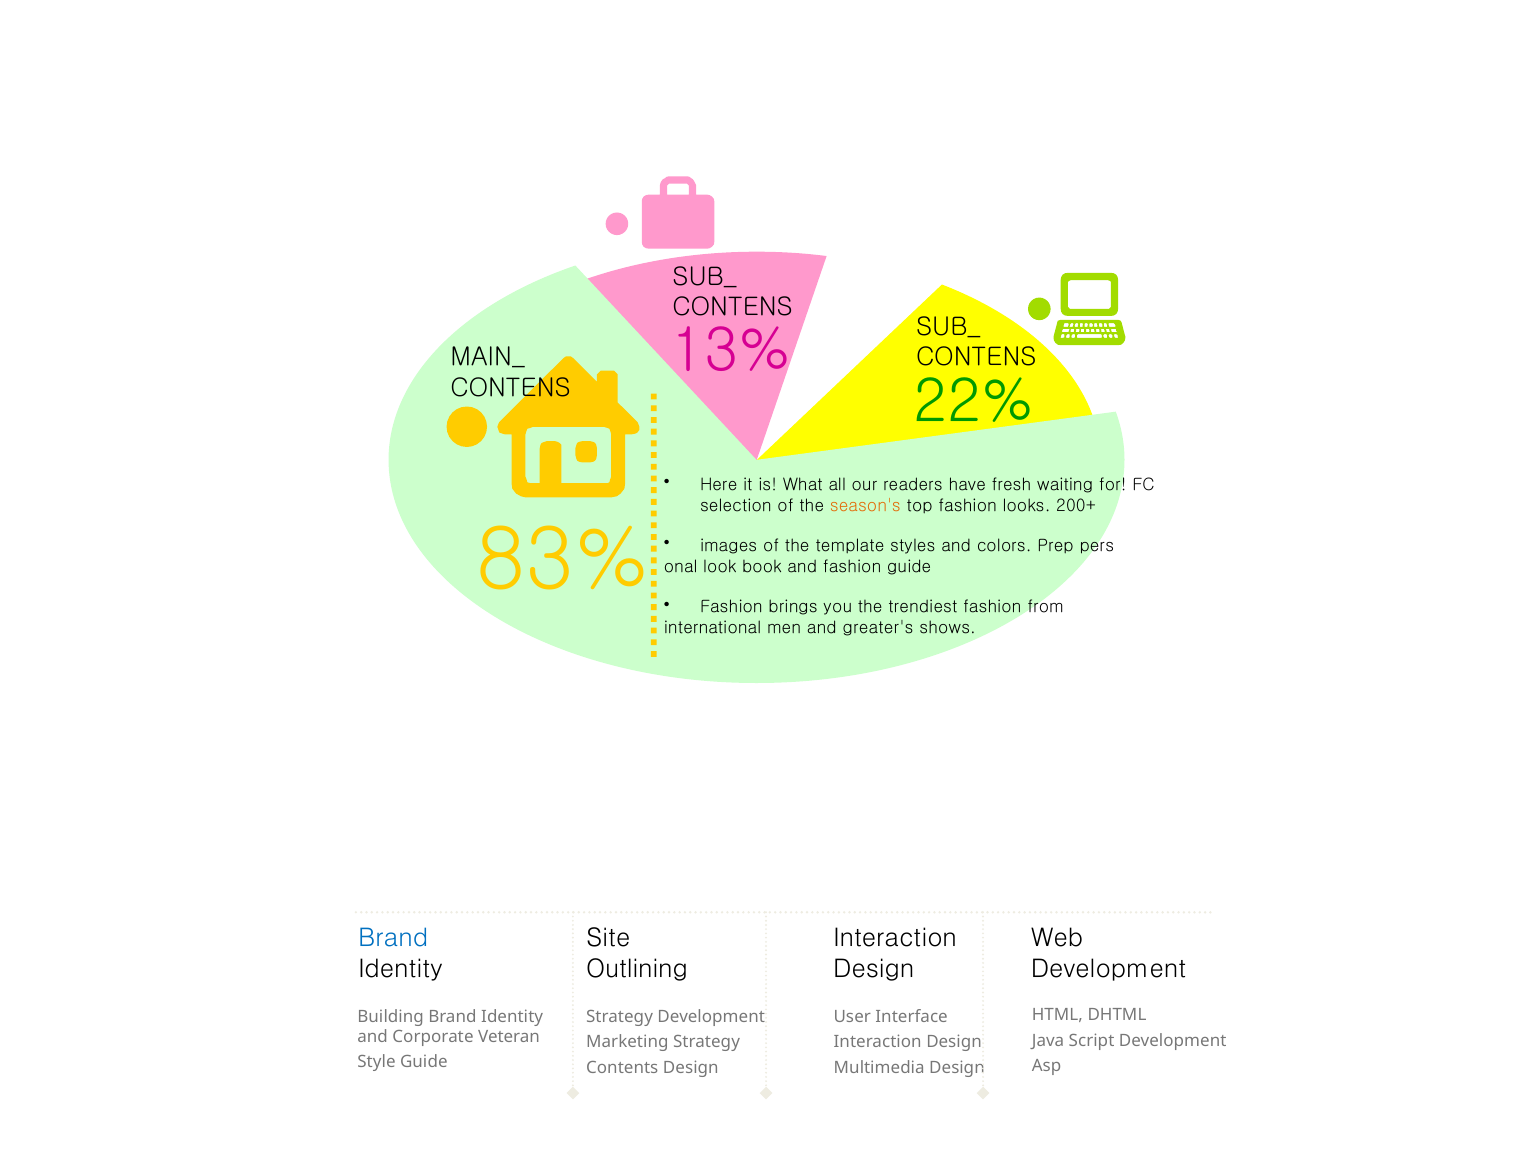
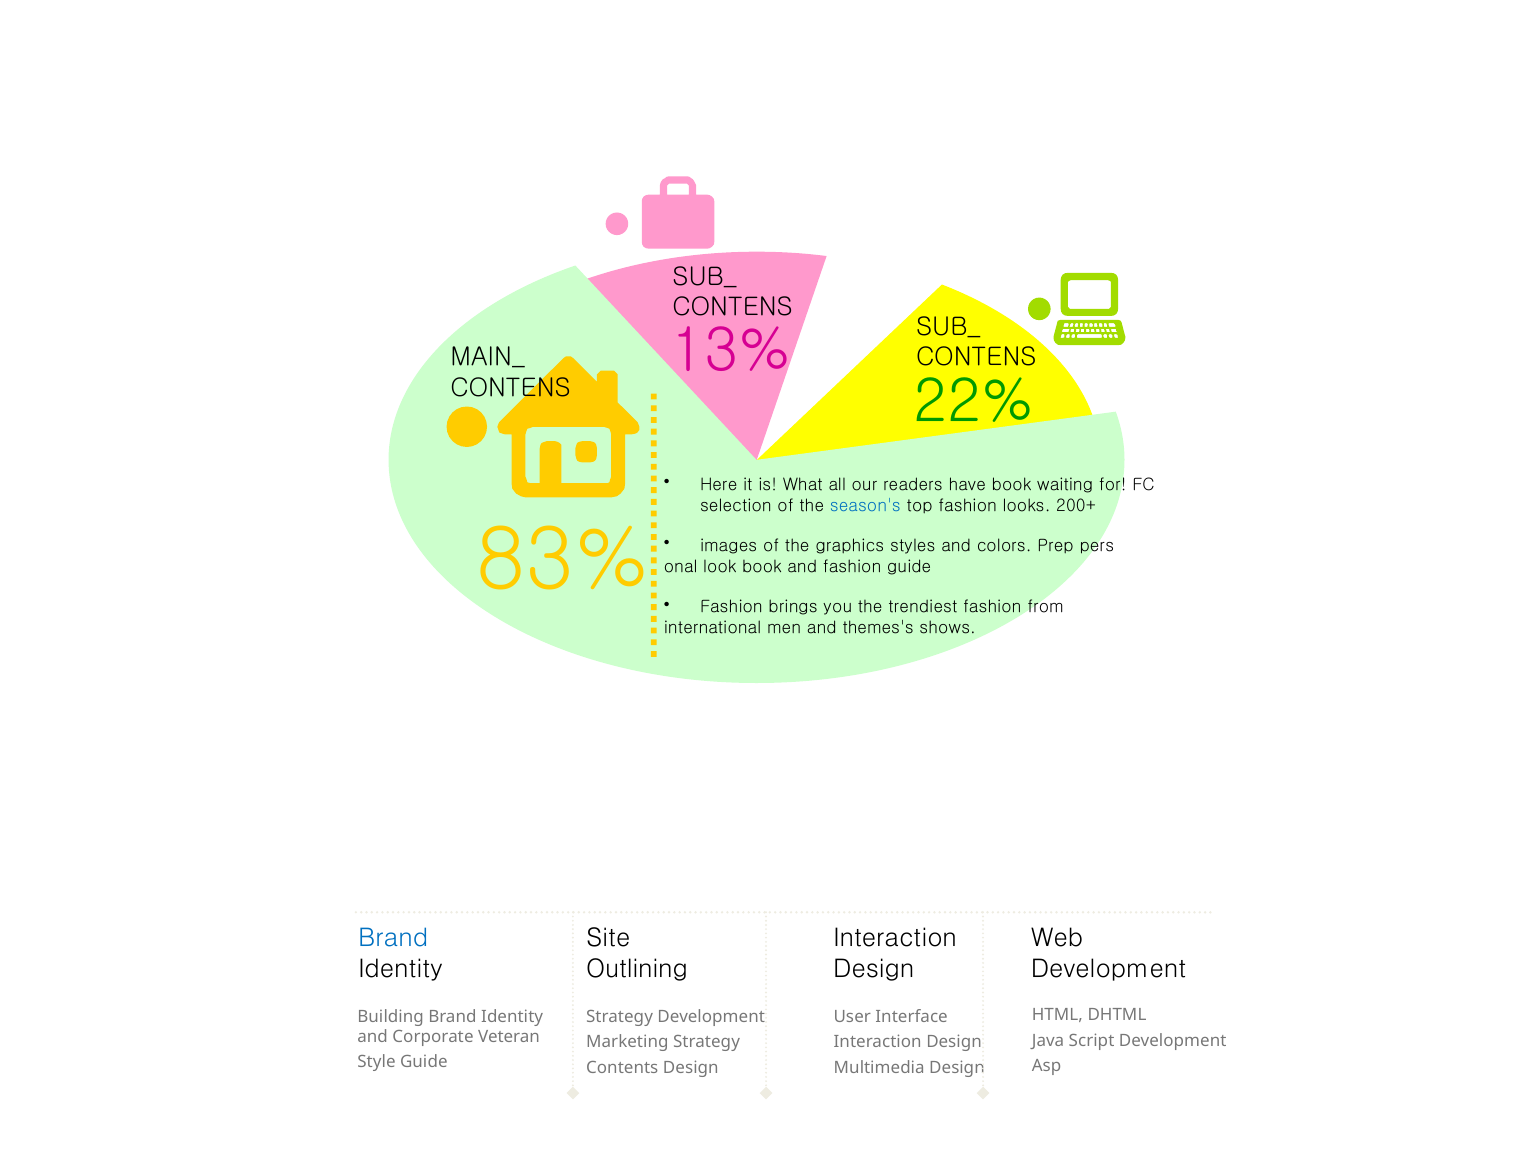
have fresh: fresh -> book (1011, 485)
season's colour: orange -> blue (865, 505)
template: template -> graphics (850, 546)
greater's: greater's -> themes's (878, 628)
